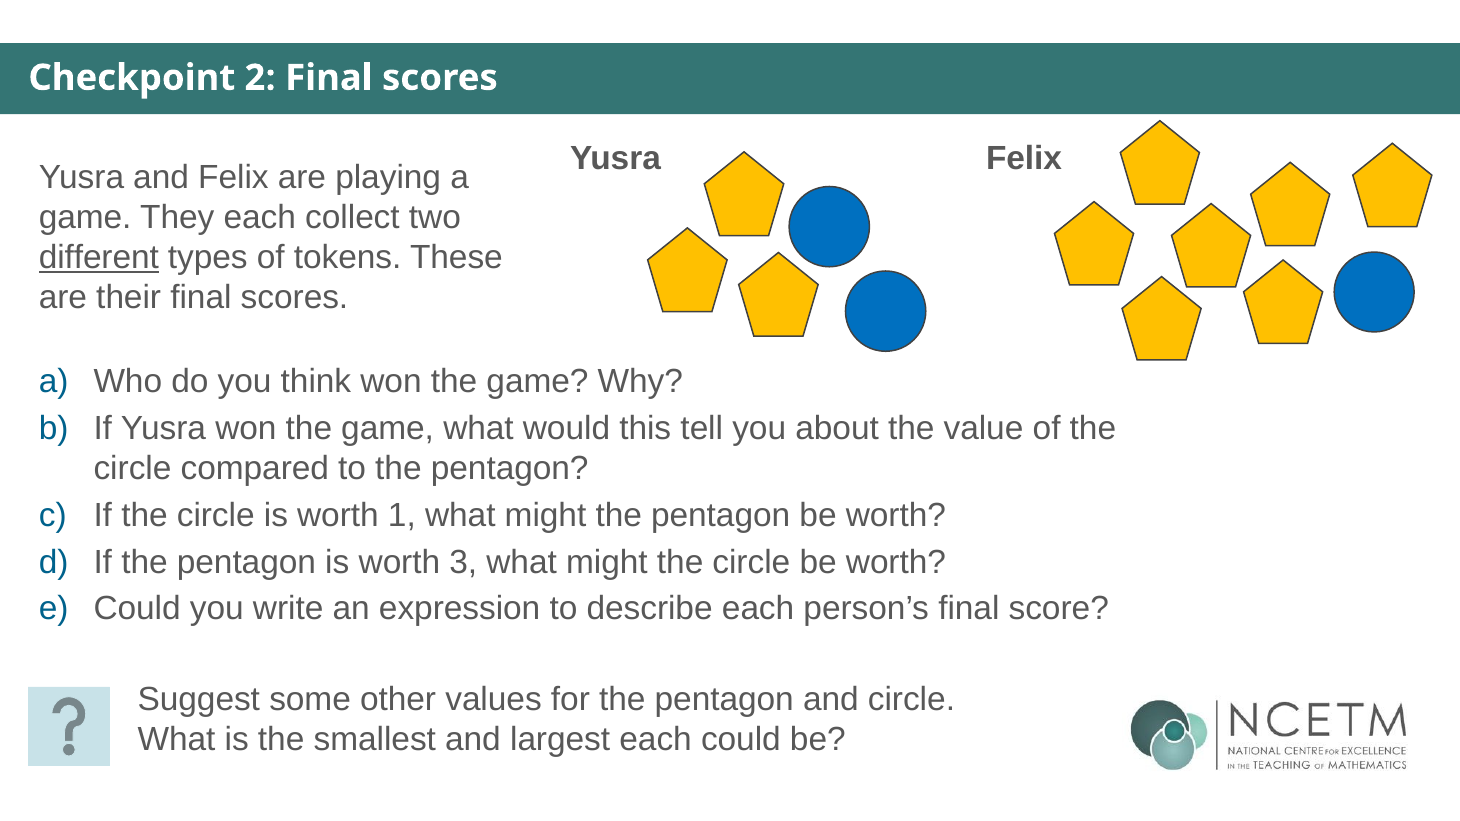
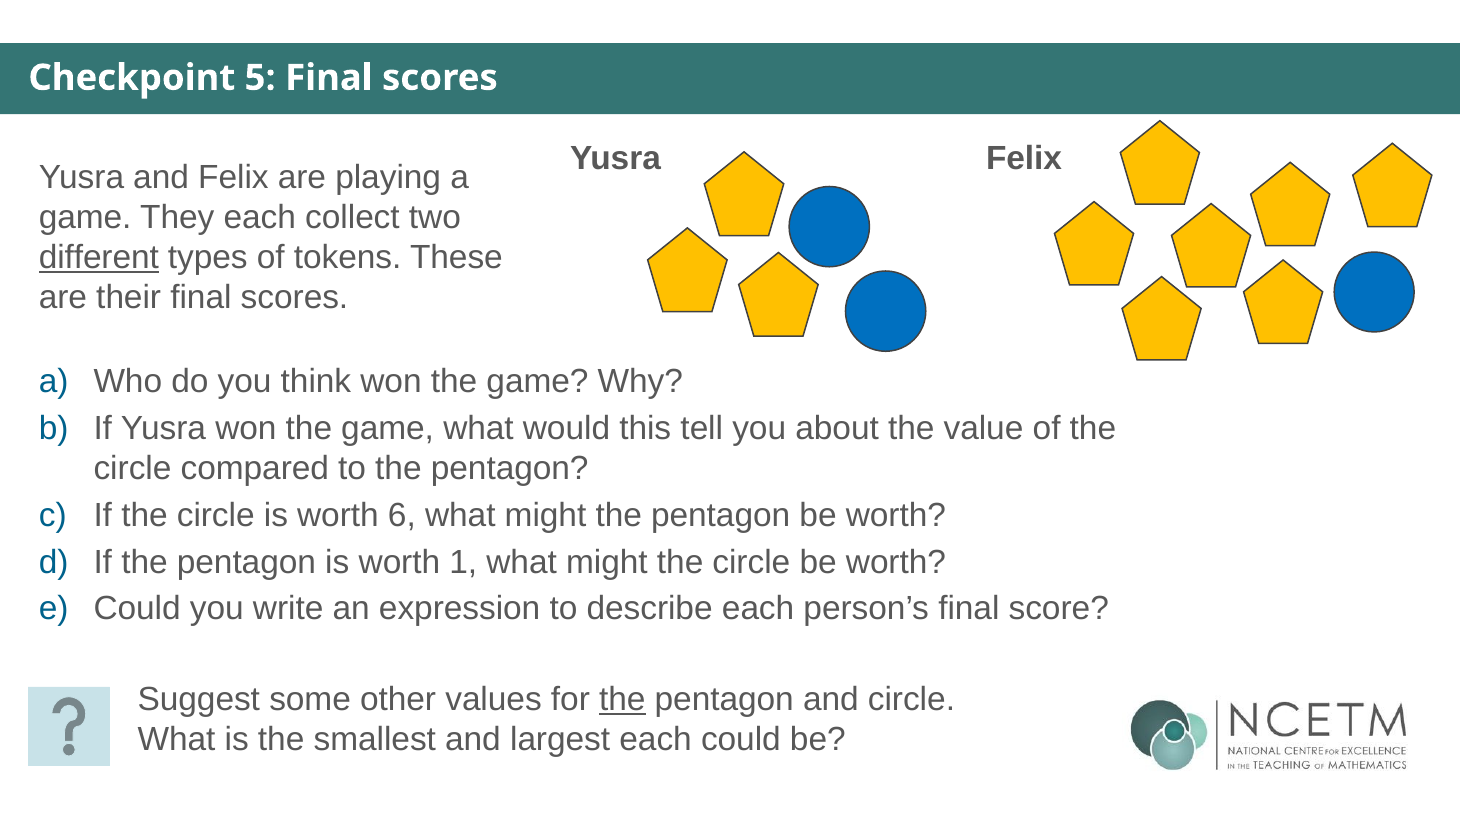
2: 2 -> 5 (260, 78)
1: 1 -> 6 (402, 515)
3: 3 -> 1 (463, 562)
the underline: none -> present (622, 700)
